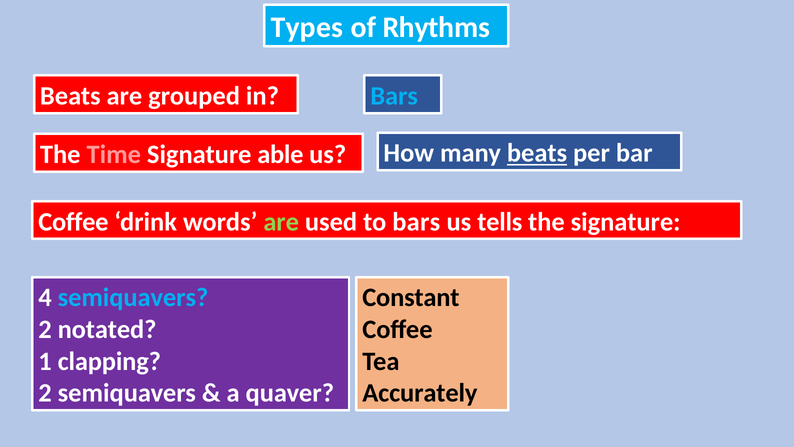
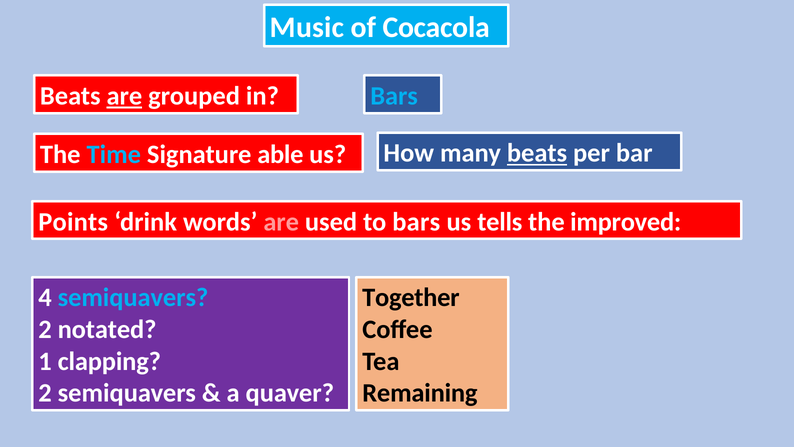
Types: Types -> Music (307, 28)
Rhythms: Rhythms -> Cocacola (436, 28)
are underline: none -> present (124, 96)
Time colour: pink -> light blue (114, 154)
Coffee: Coffee -> Points (73, 222)
are colour: light green -> pink (281, 222)
the signature: signature -> improved (626, 222)
Constant: Constant -> Together (411, 297)
Accurately: Accurately -> Remaining (420, 393)
